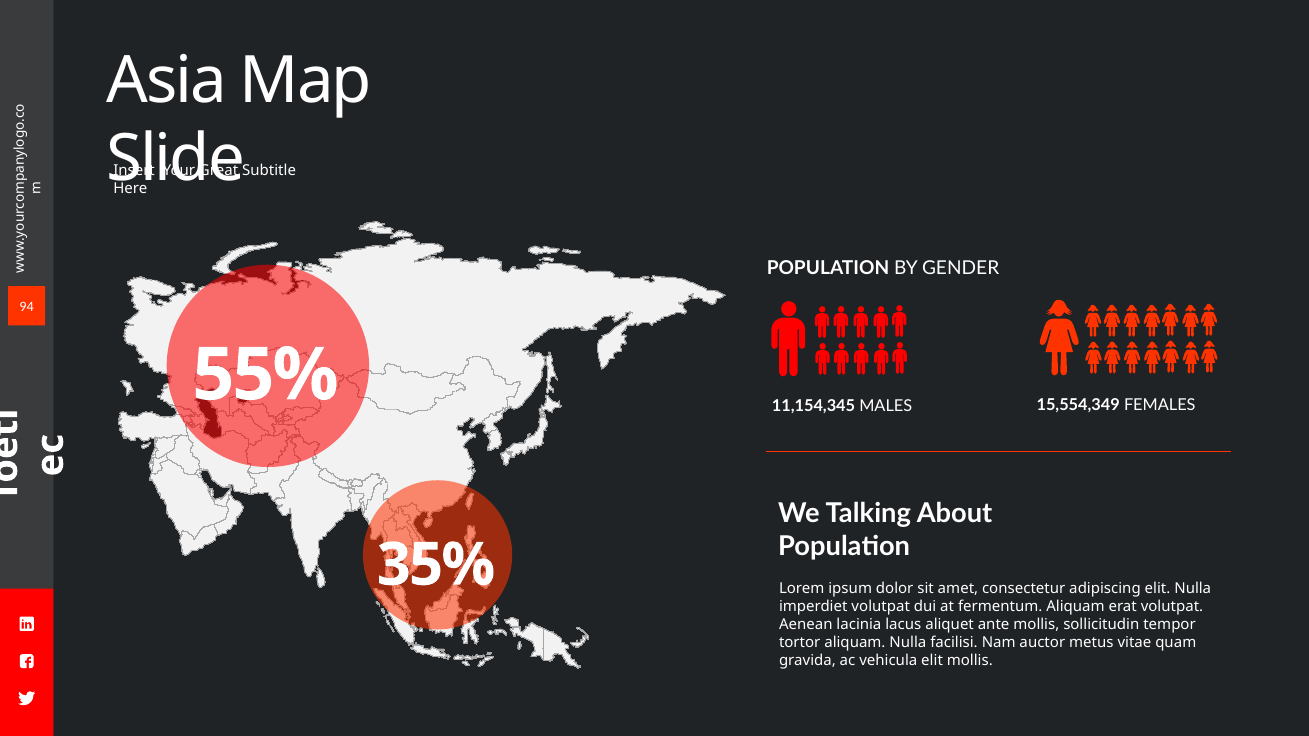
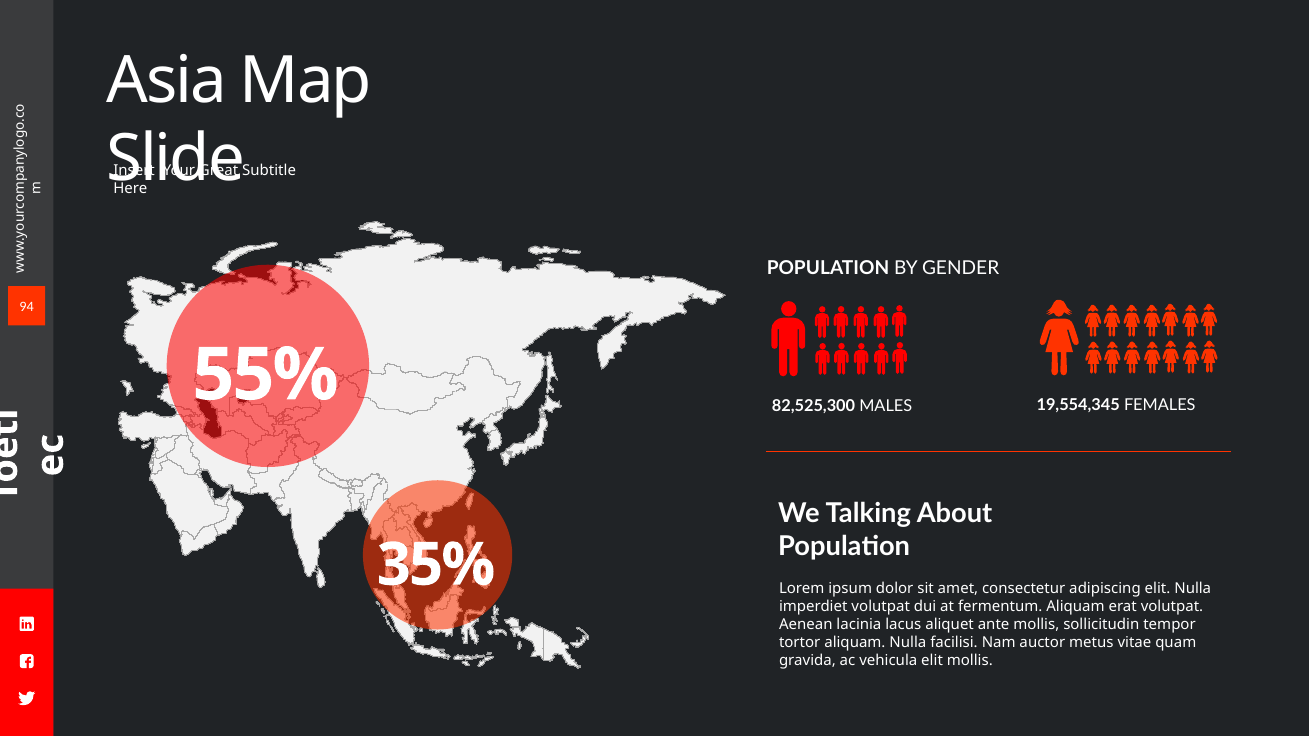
11,154,345: 11,154,345 -> 82,525,300 (814, 406)
15,554,349: 15,554,349 -> 19,554,345 (1078, 405)
